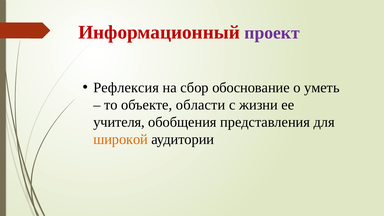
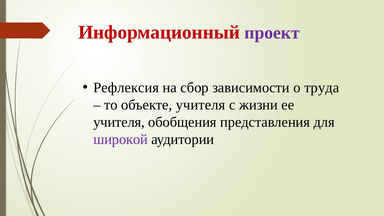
обоснование: обоснование -> зависимости (251, 88)
уметь: уметь -> труда (322, 88)
объекте области: области -> учителя (201, 105)
широкой colour: orange -> purple (121, 139)
